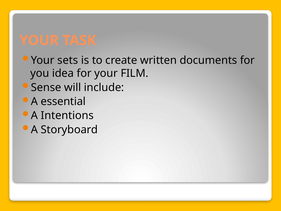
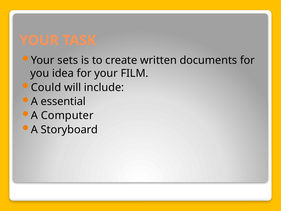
Sense: Sense -> Could (46, 87)
Intentions: Intentions -> Computer (67, 115)
